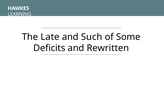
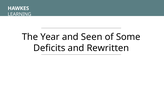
Late: Late -> Year (50, 37)
Such: Such -> Seen (92, 37)
